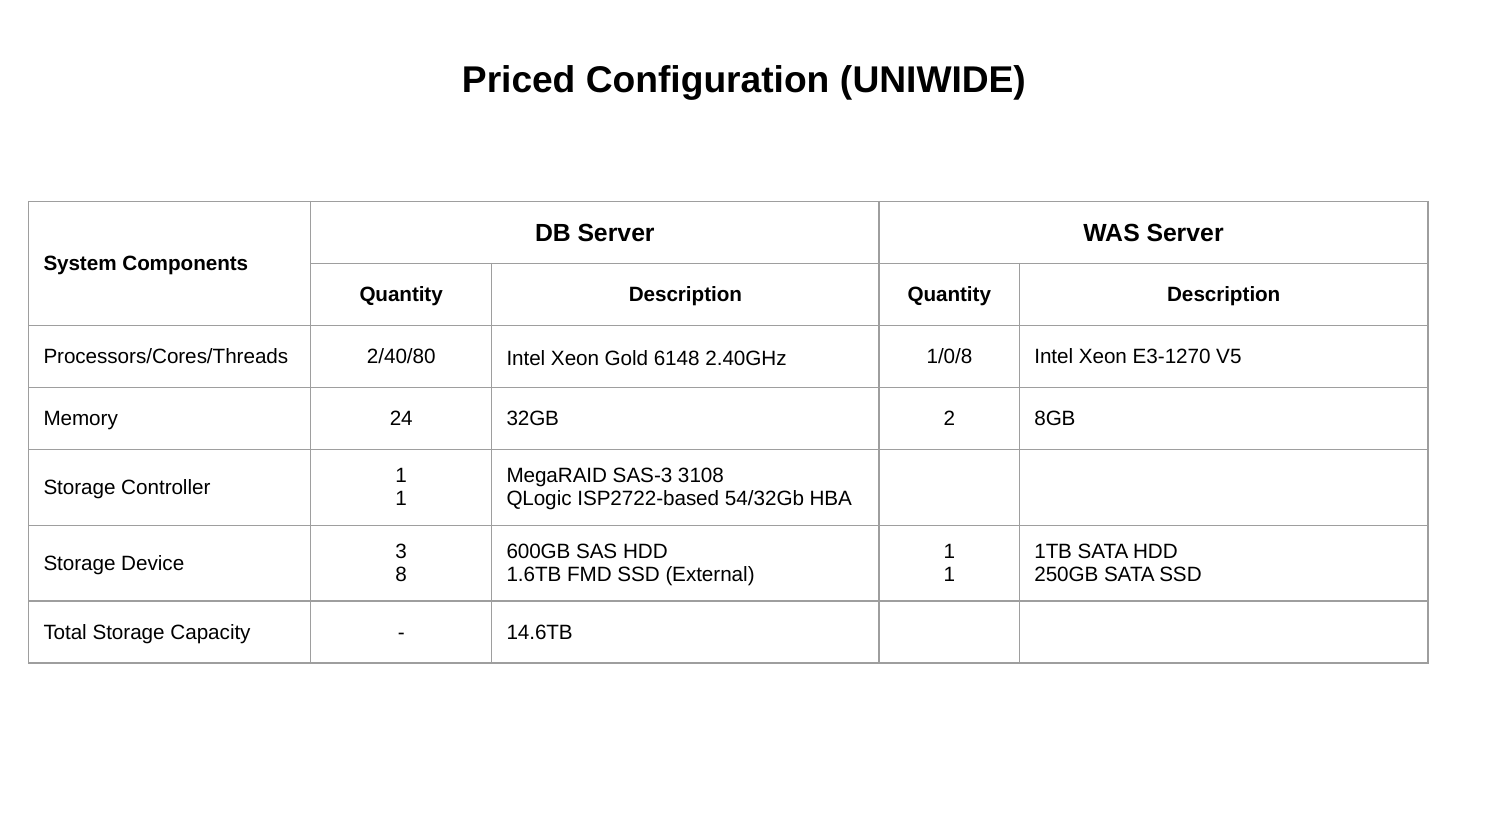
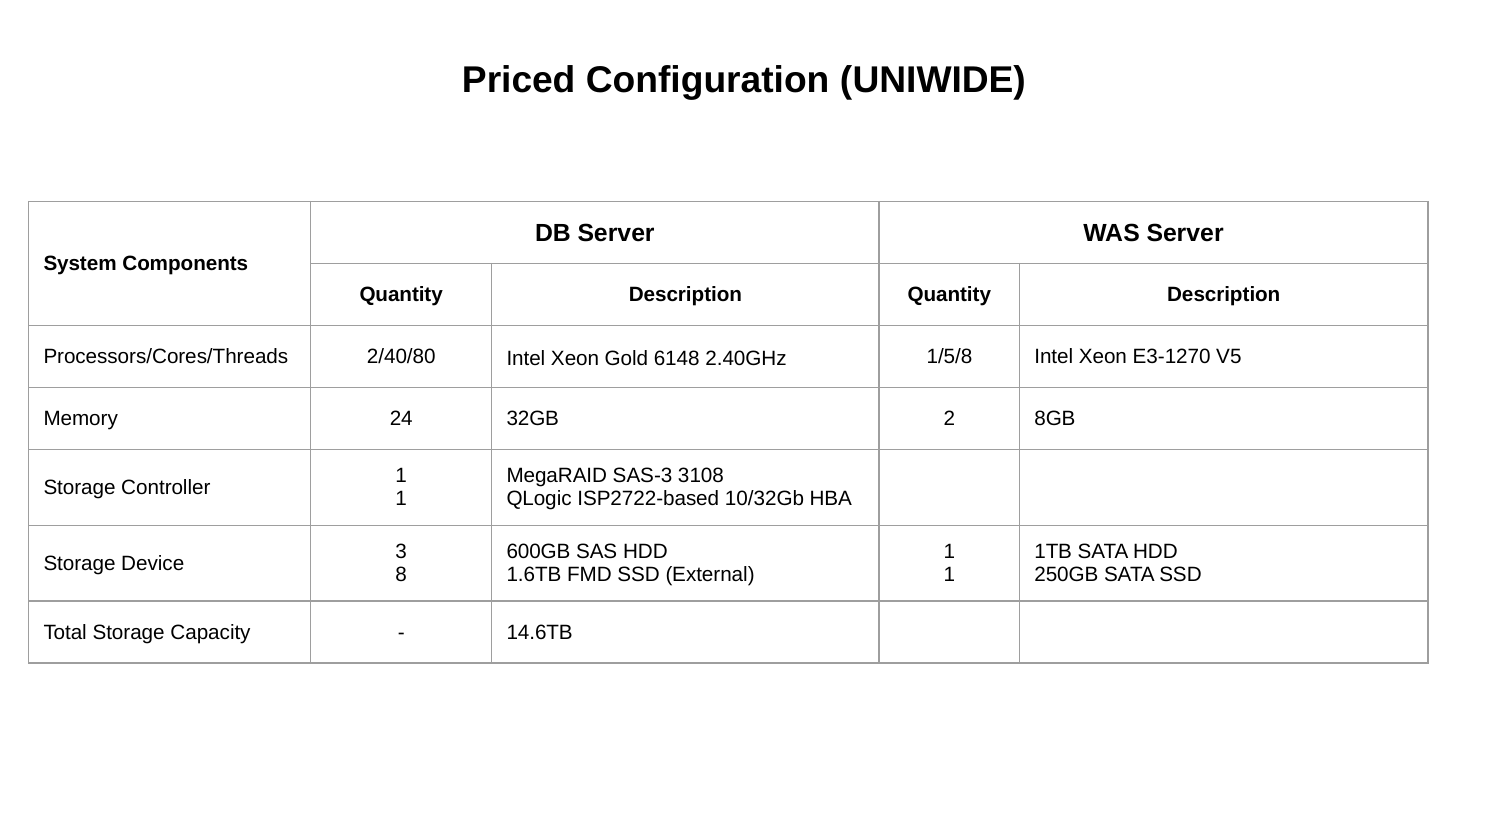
1/0/8: 1/0/8 -> 1/5/8 (949, 357)
54/32Gb: 54/32Gb -> 10/32Gb (765, 499)
